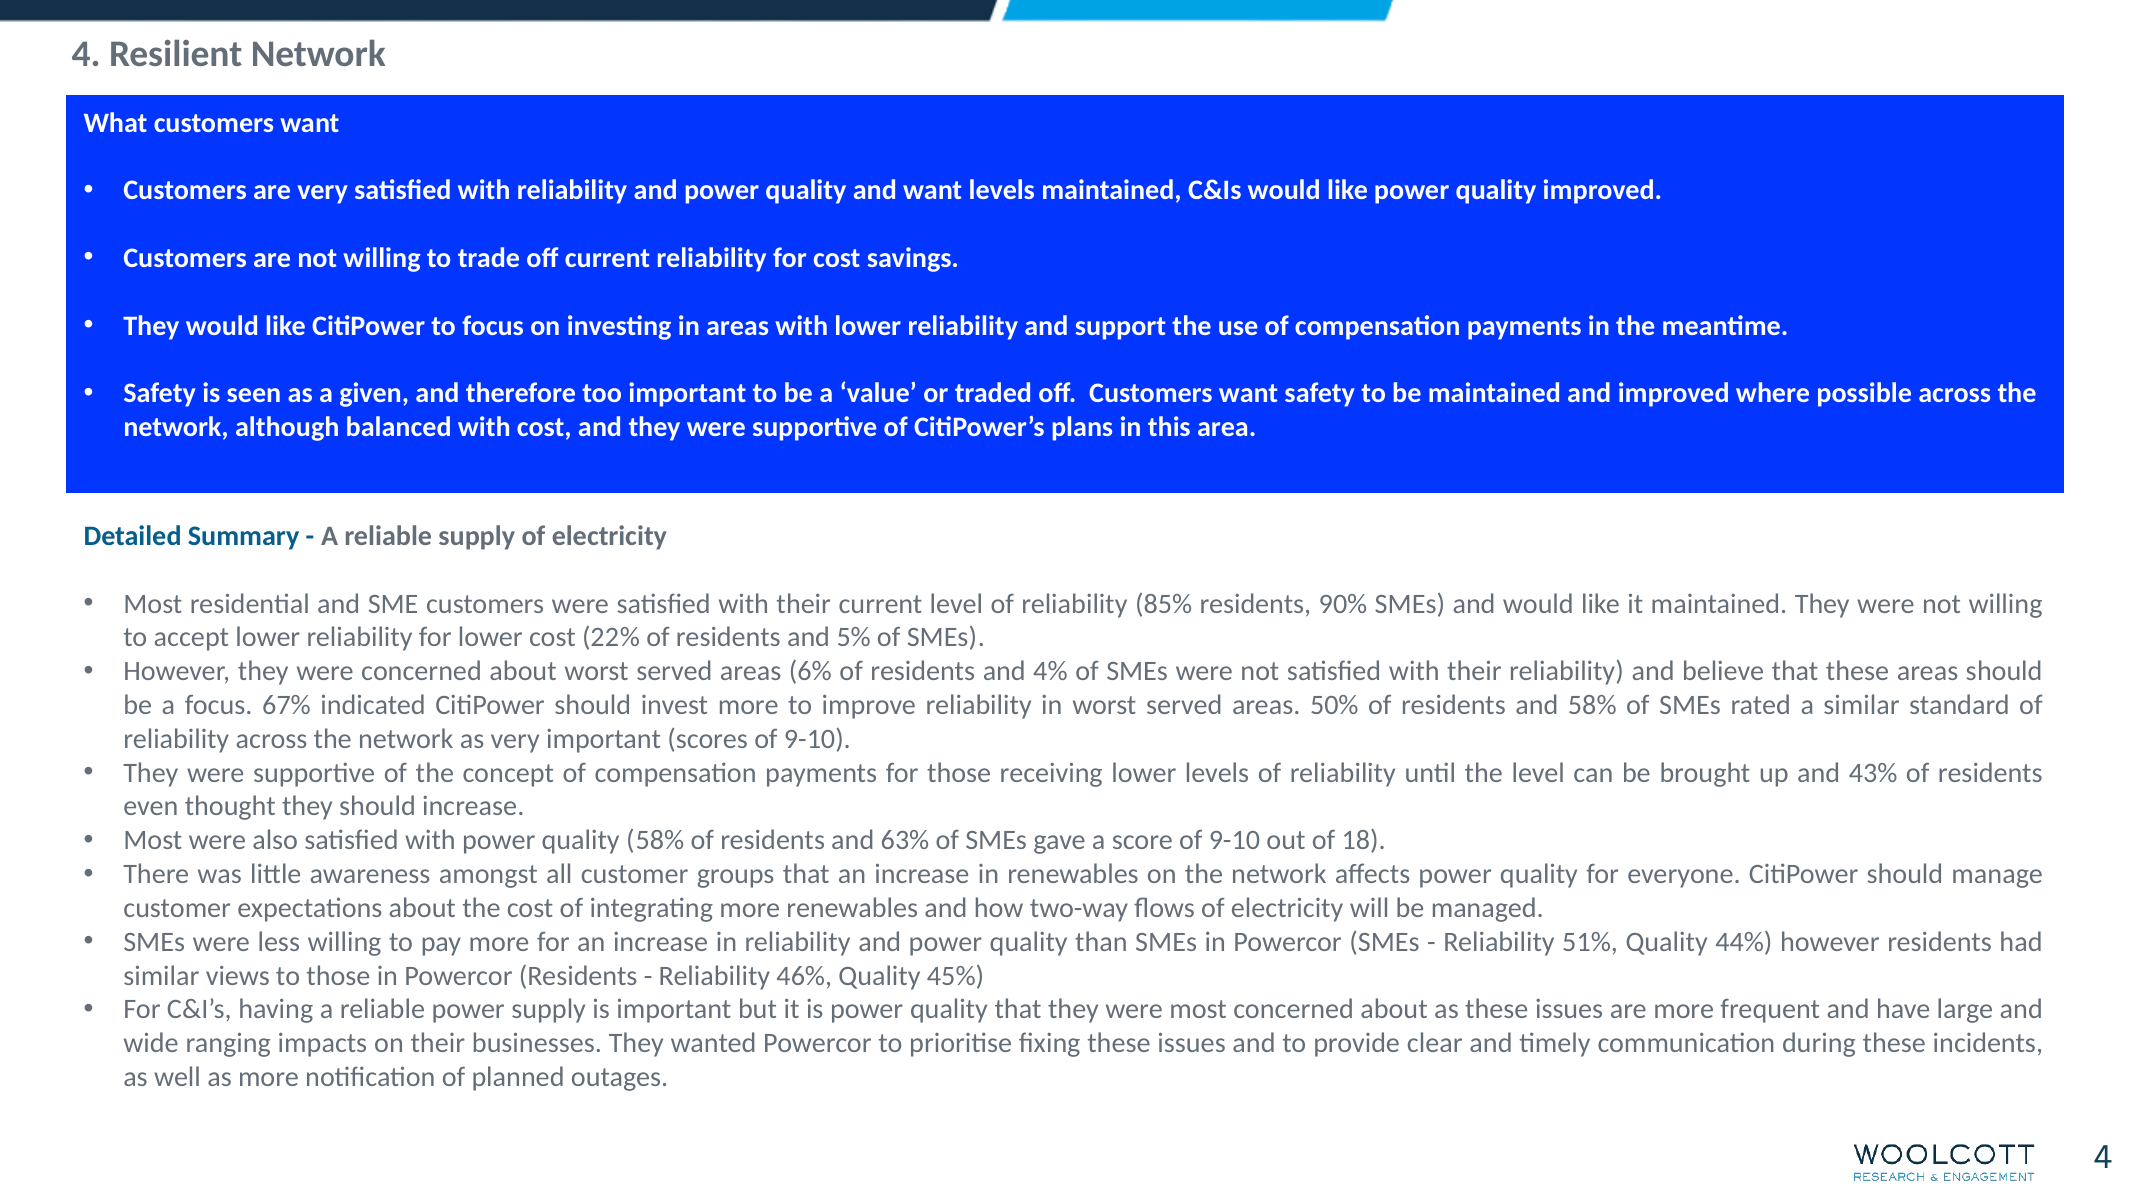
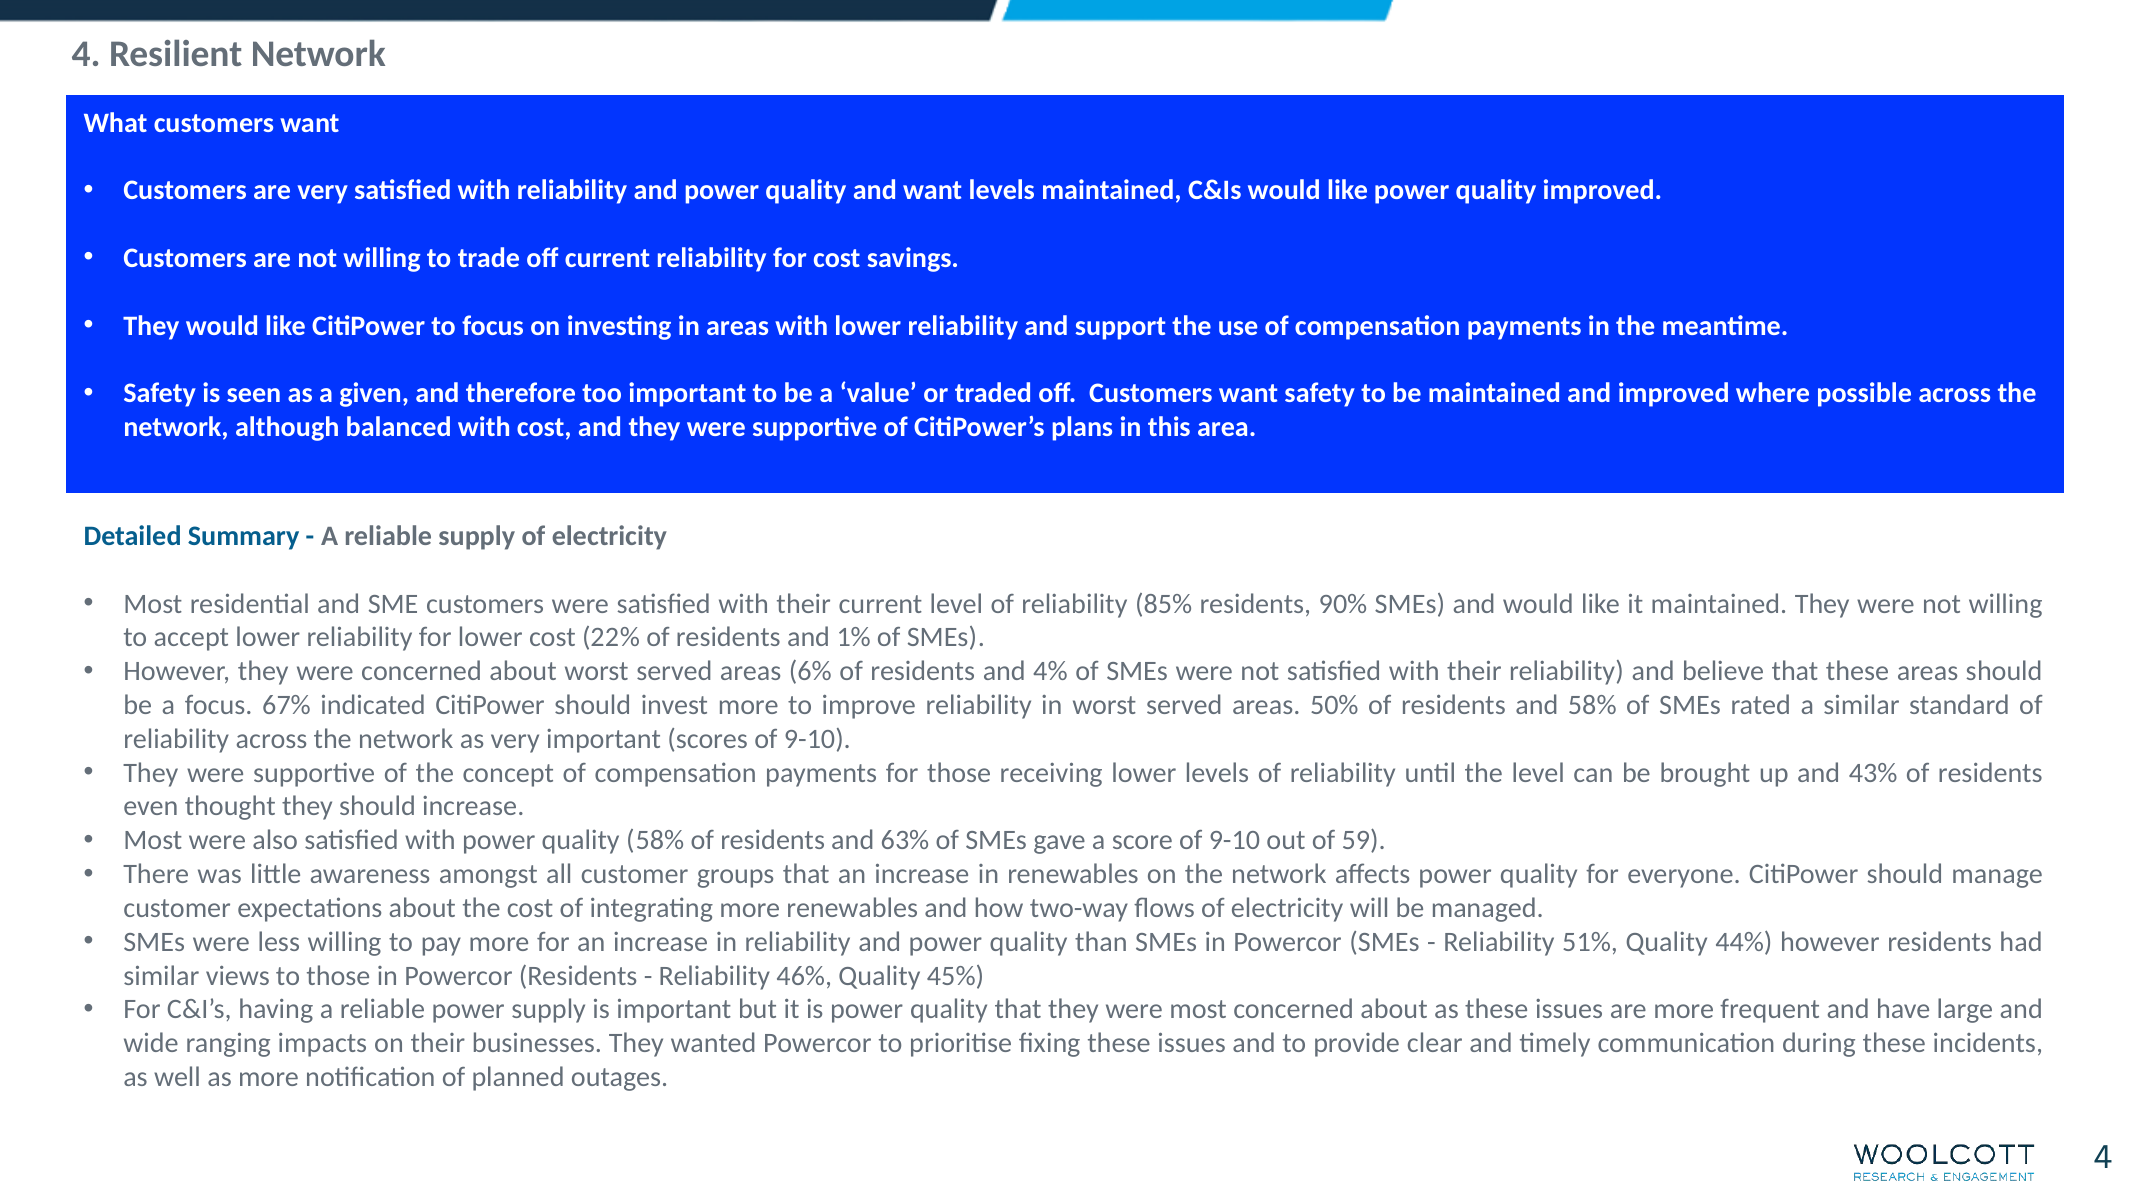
5%: 5% -> 1% (854, 638)
18: 18 -> 59 (1364, 841)
